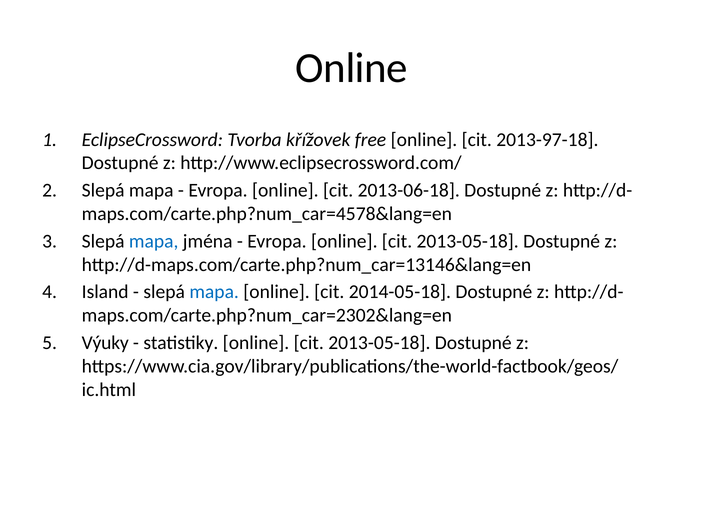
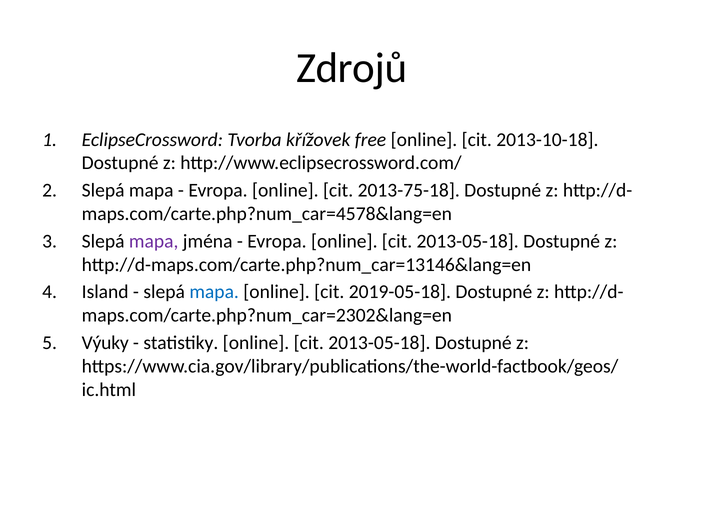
Online: Online -> Zdrojů (352, 68)
2013-97-18: 2013-97-18 -> 2013-10-18 (547, 140)
2013-06-18: 2013-06-18 -> 2013-75-18 (409, 191)
mapa colour: blue -> purple (154, 241)
2014-05-18: 2014-05-18 -> 2019-05-18 (400, 292)
